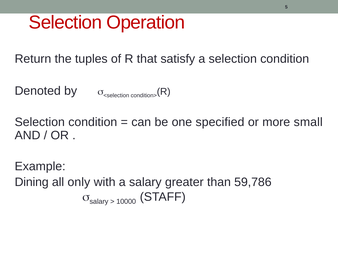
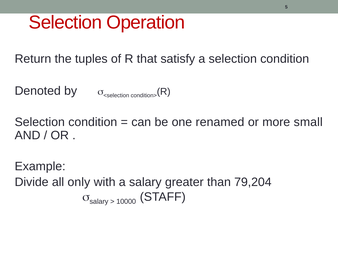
specified: specified -> renamed (220, 122)
Dining: Dining -> Divide (32, 182)
59,786: 59,786 -> 79,204 (253, 182)
